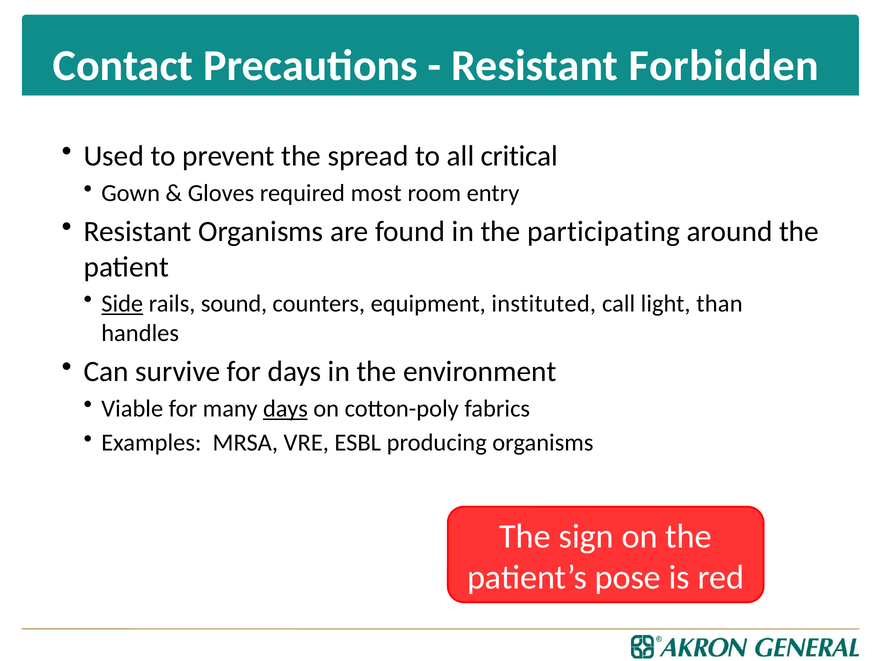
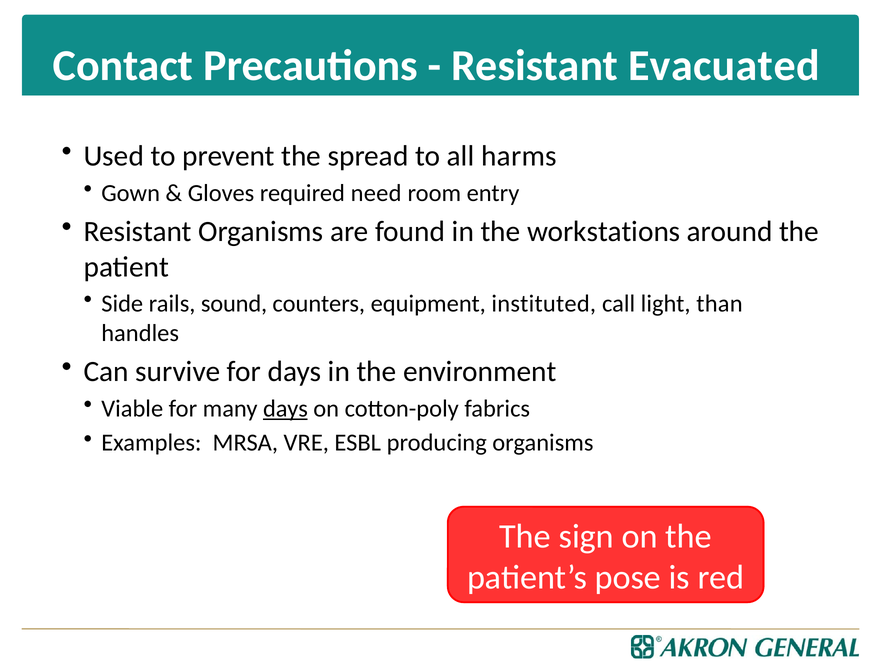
Forbidden: Forbidden -> Evacuated (724, 65)
critical: critical -> harms (519, 156)
most: most -> need (376, 193)
participating: participating -> workstations (604, 232)
Side underline: present -> none (122, 304)
